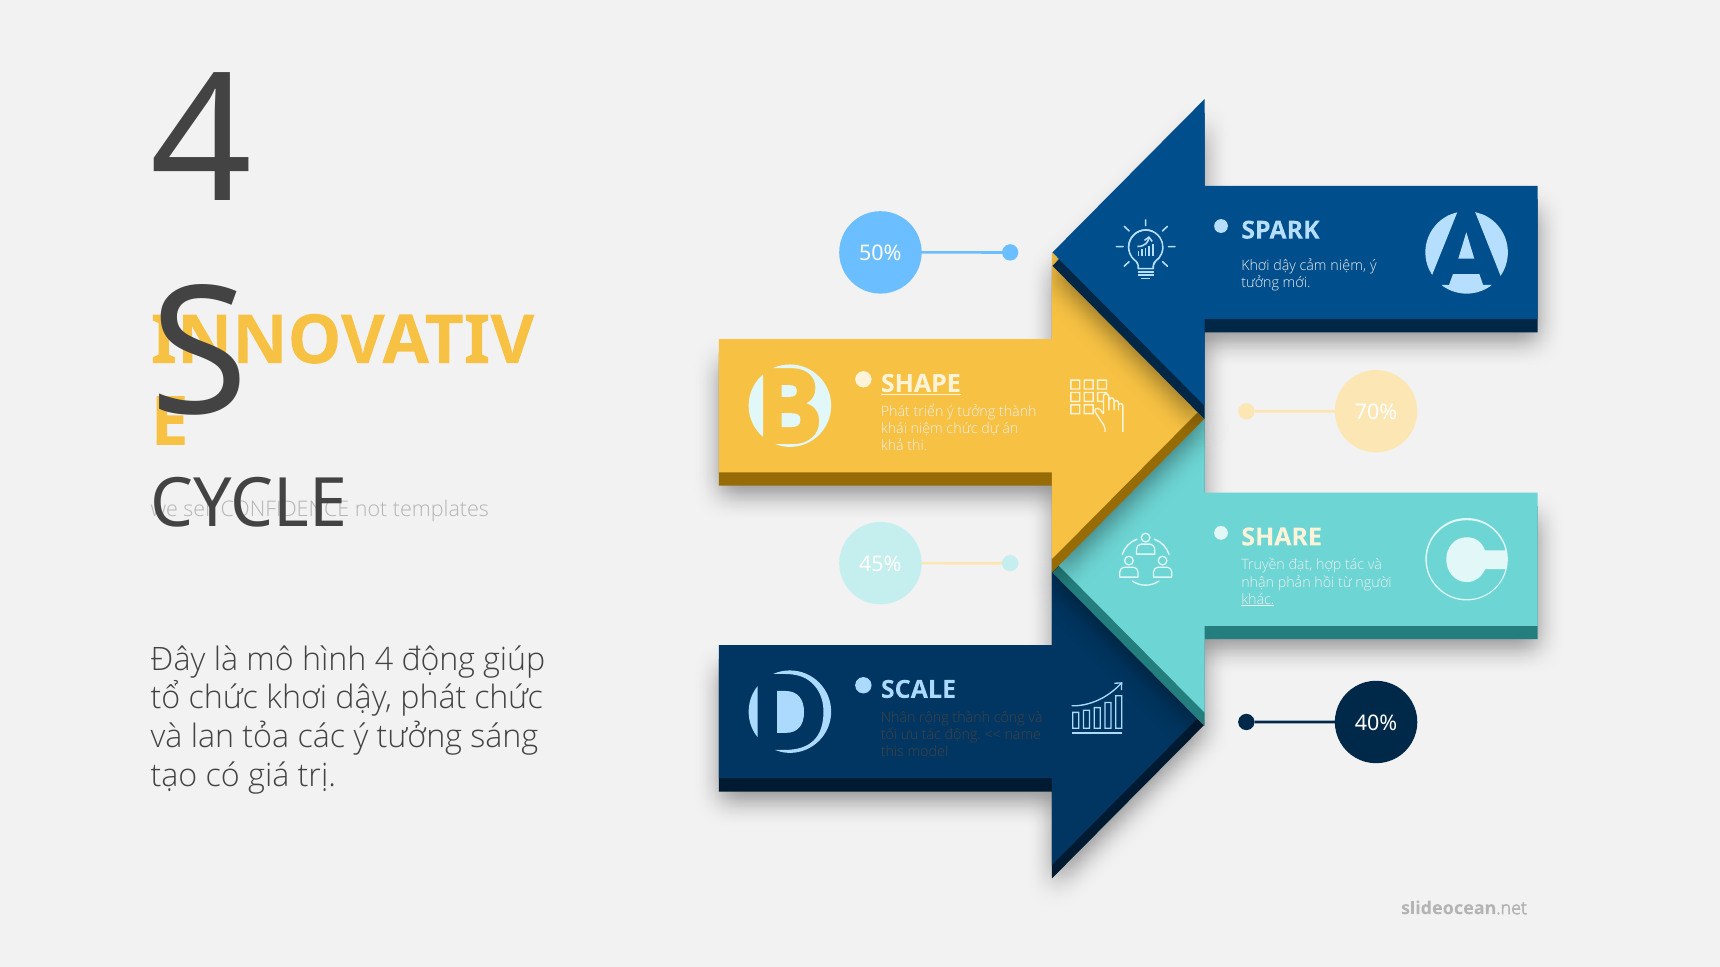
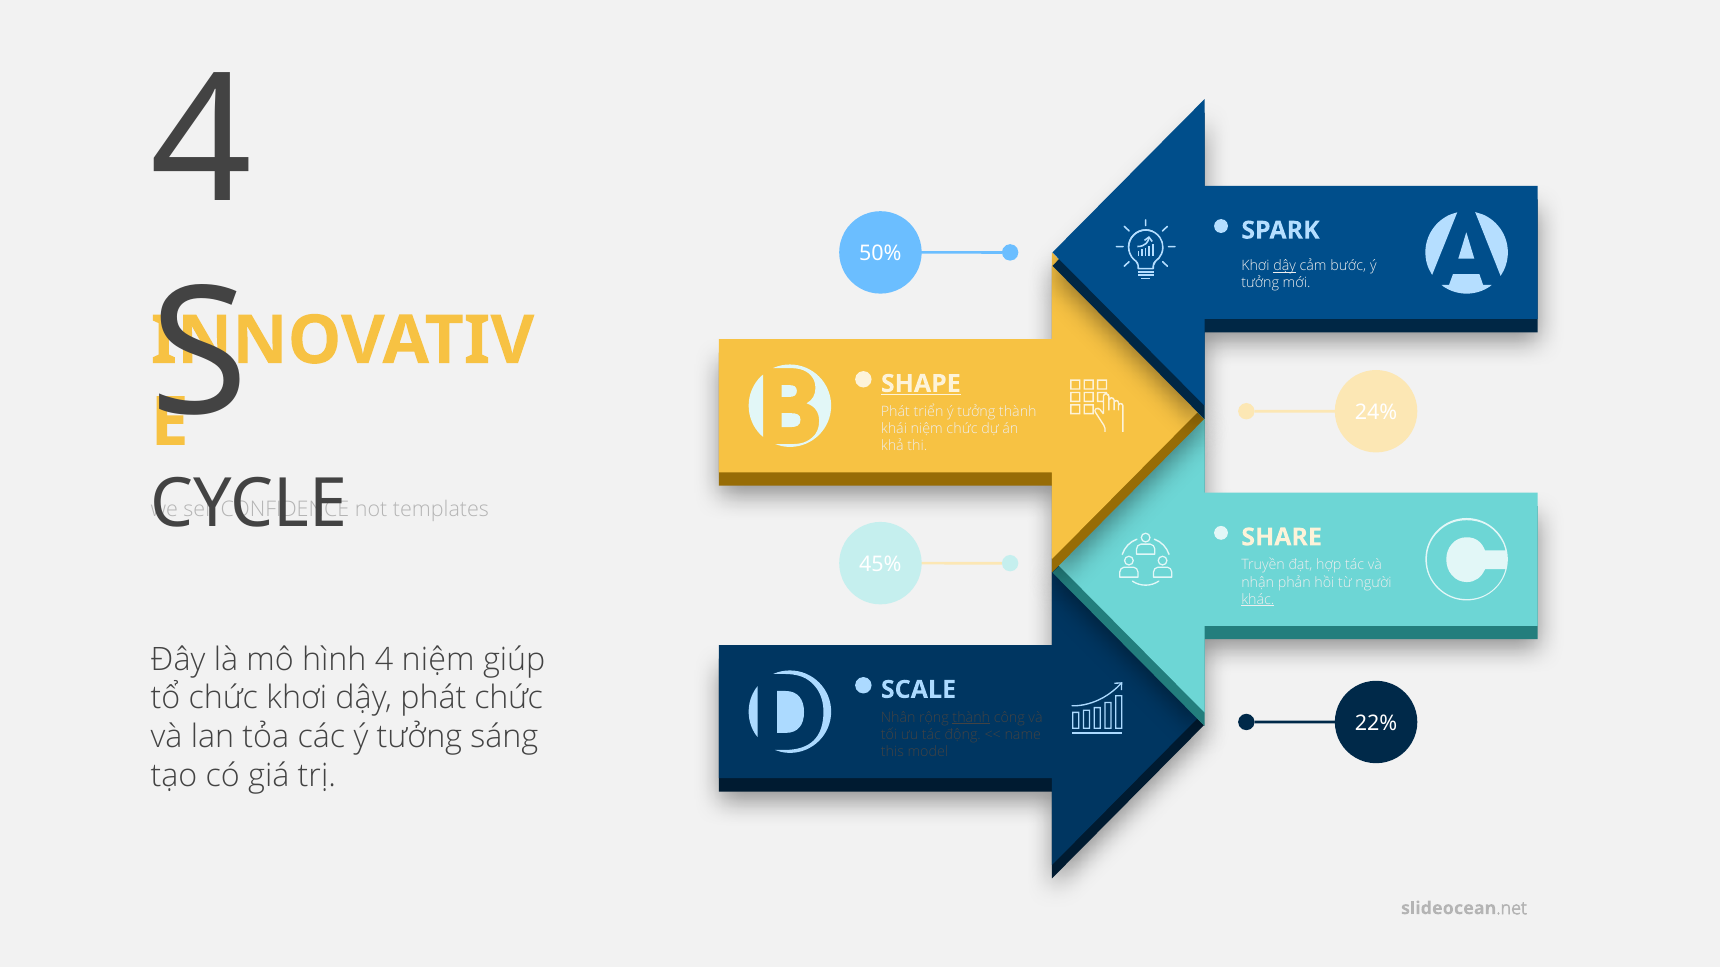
dậy underline: none -> present (1285, 266)
cảm niệm: niệm -> bước (1348, 266)
70%: 70% -> 24% (1376, 413)
4 động: động -> niệm (438, 660)
thành underline: none -> present (971, 718)
40%: 40% -> 22% (1376, 724)
